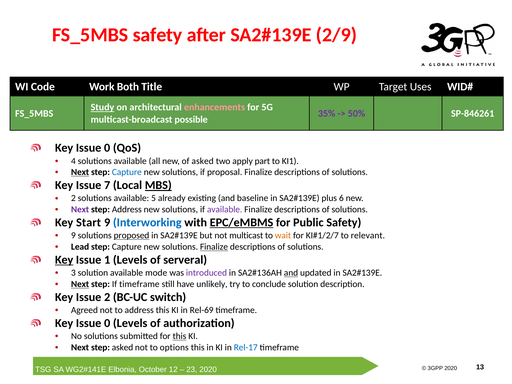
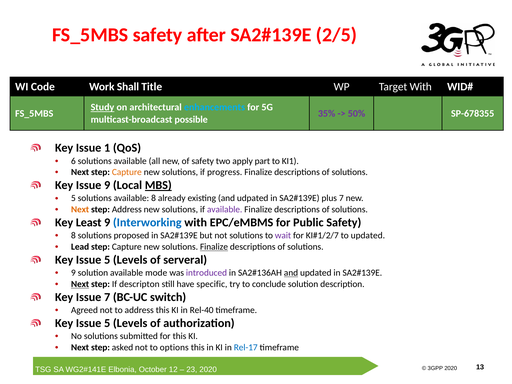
2/9: 2/9 -> 2/5 (337, 35)
Both: Both -> Shall (128, 87)
Target Uses: Uses -> With (421, 87)
enhancements colour: pink -> light blue (215, 107)
SP-846261: SP-846261 -> SP-678355 (473, 113)
0: 0 -> 1 (107, 148)
4: 4 -> 6 (73, 161)
of asked: asked -> safety (203, 161)
Next underline: present -> none (80, 172)
Capture colour: blue -> orange (127, 172)
proposal: proposal -> progress (225, 172)
Issue 7: 7 -> 9 (107, 185)
2: 2 -> 5 (73, 198)
available 5: 5 -> 8 (154, 198)
baseline: baseline -> udpated (253, 198)
plus 6: 6 -> 7 (341, 198)
Next colour: purple -> orange (80, 210)
Start: Start -> Least (89, 223)
EPC/eMBMS underline: present -> none (242, 223)
9: 9 -> 8 (73, 236)
proposed underline: present -> none (132, 236)
not multicast: multicast -> solutions (246, 236)
wait colour: orange -> purple (283, 236)
to relevant: relevant -> updated (368, 236)
Key underline: present -> none (64, 260)
1: 1 -> 5 (107, 260)
3: 3 -> 9 (73, 273)
If timeframe: timeframe -> descripton (139, 284)
unlikely: unlikely -> specific (212, 284)
Issue 2: 2 -> 7 (107, 297)
Rel-69: Rel-69 -> Rel-40 (202, 310)
0: 0 -> 5 (107, 323)
this underline: present -> none (180, 336)
